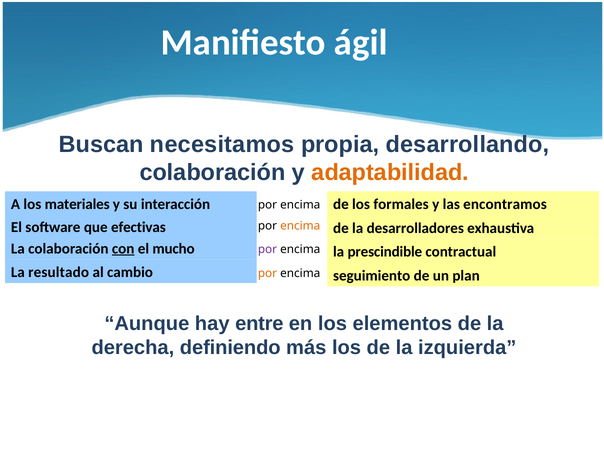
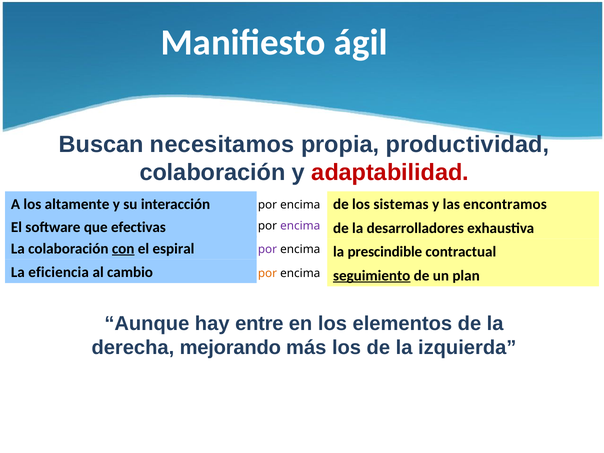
desarrollando: desarrollando -> productividad (468, 145)
adaptabilidad colour: orange -> red (390, 173)
materiales: materiales -> altamente (77, 204)
formales: formales -> sistemas (401, 204)
encima colour: orange -> purple (300, 226)
mucho: mucho -> espiral (173, 249)
resultado: resultado -> eficiencia (59, 272)
seguimiento underline: none -> present (372, 276)
definiendo: definiendo -> mejorando (230, 348)
